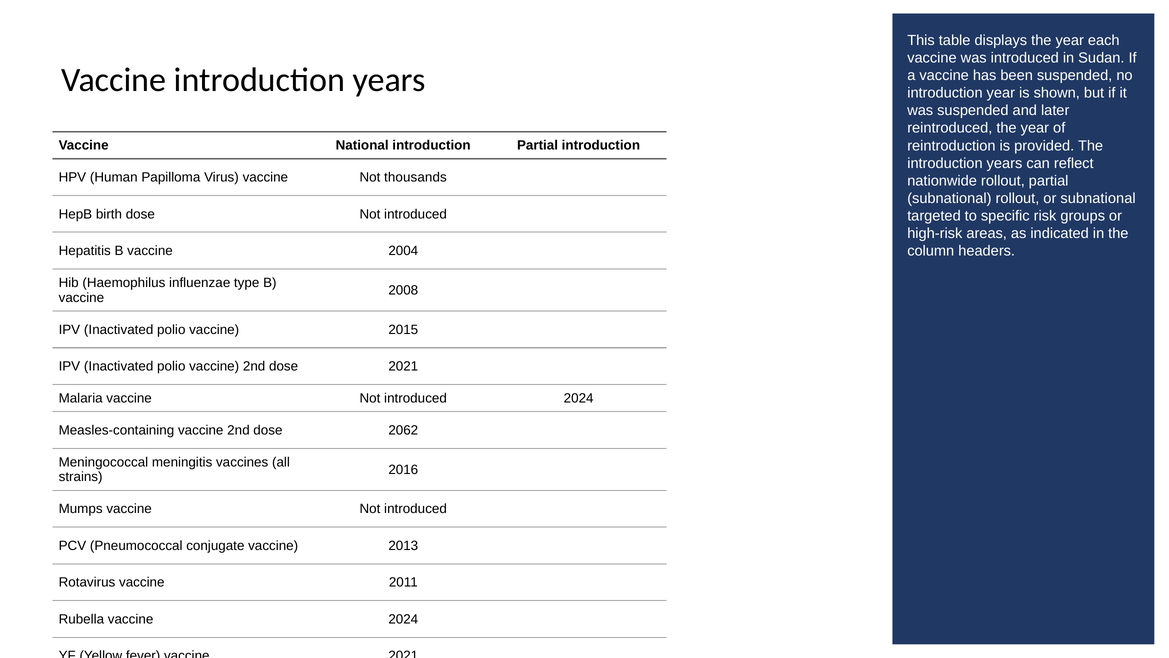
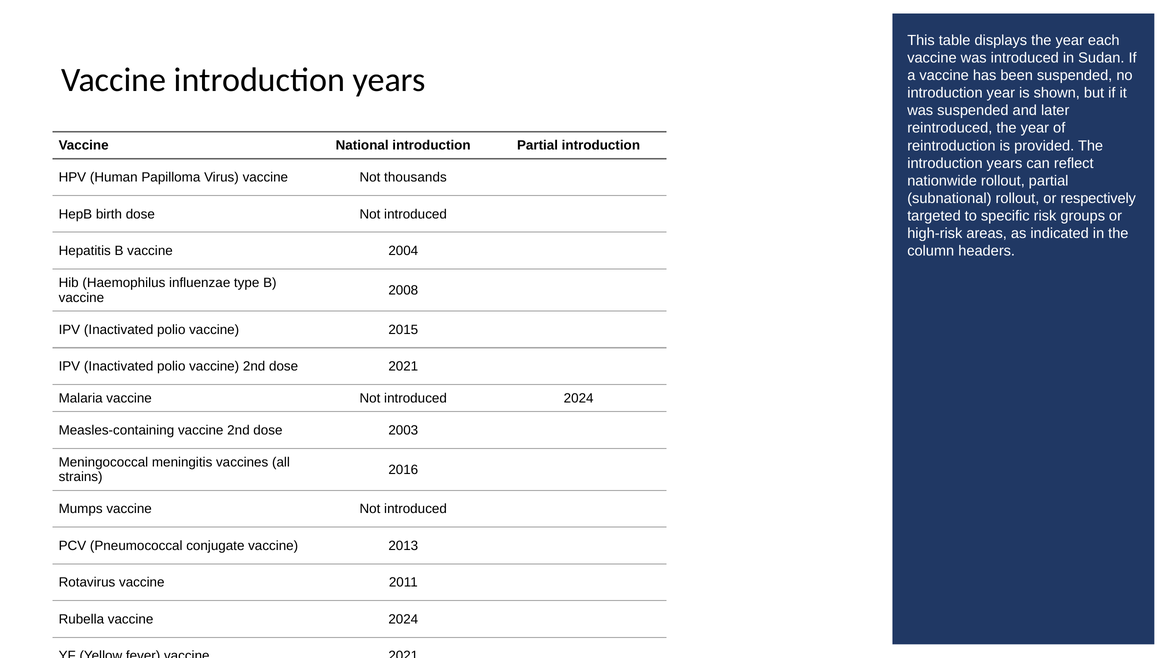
or subnational: subnational -> respectively (1098, 198)
2062: 2062 -> 2003 (403, 430)
